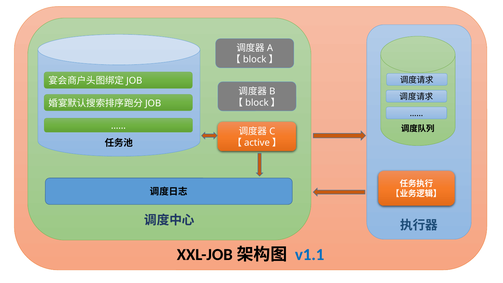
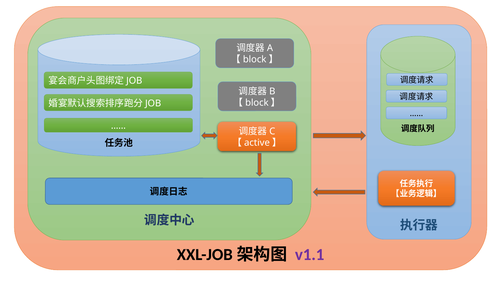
v1.1 colour: blue -> purple (310, 254)
